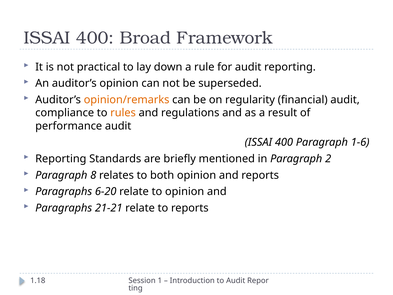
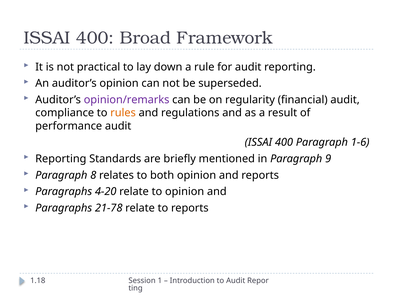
opinion/remarks colour: orange -> purple (127, 100)
2: 2 -> 9 (328, 159)
6-20: 6-20 -> 4-20 (106, 191)
21-21: 21-21 -> 21-78 (109, 208)
